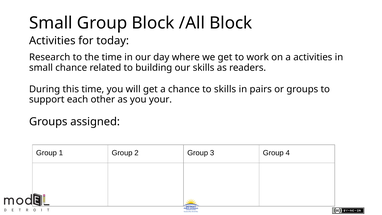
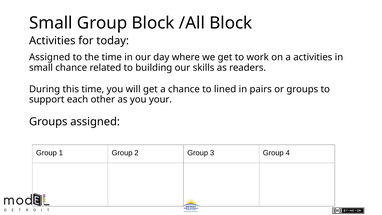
Research: Research -> Assigned (50, 57)
to skills: skills -> lined (225, 89)
